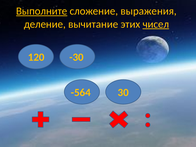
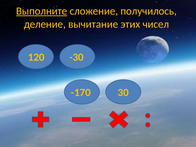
выражения: выражения -> получилось (149, 11)
чисел underline: present -> none (156, 24)
-564: -564 -> -170 (81, 92)
